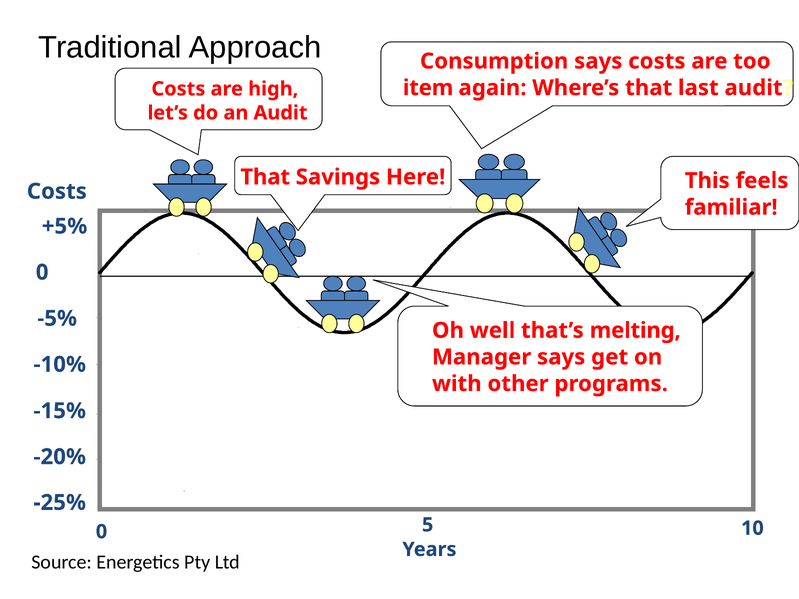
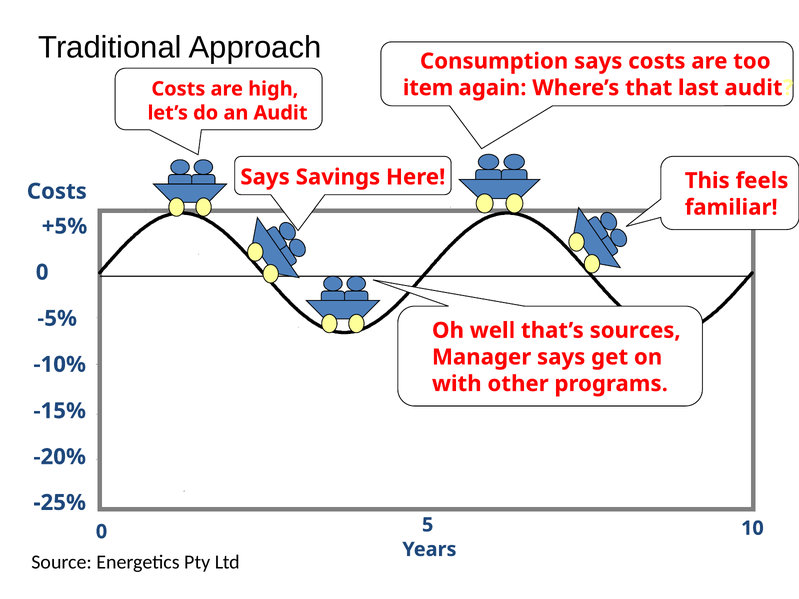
That: That -> Says (265, 177)
melting: melting -> sources (635, 331)
